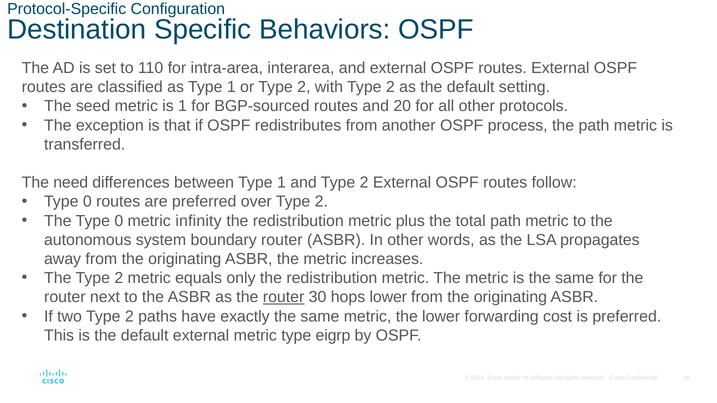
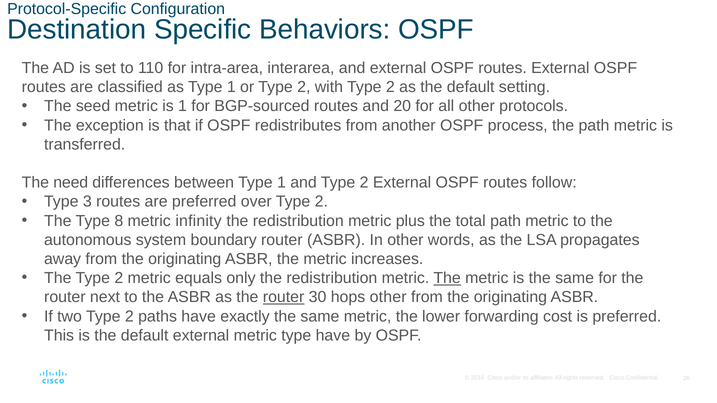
0: 0 -> 3 (87, 202)
The Type 0: 0 -> 8 (119, 221)
The underline: none -> present (447, 278)
hops lower: lower -> other (388, 297)
type eigrp: eigrp -> have (333, 336)
